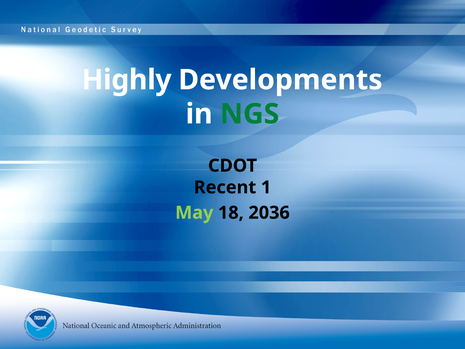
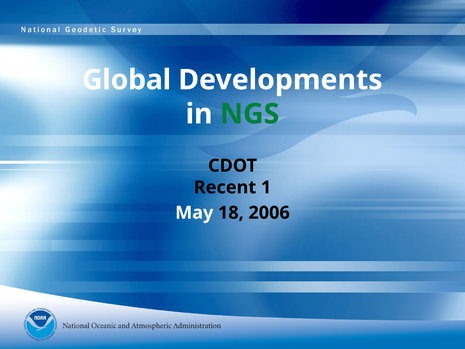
Highly: Highly -> Global (127, 80)
May colour: light green -> white (194, 213)
2036: 2036 -> 2006 (269, 213)
